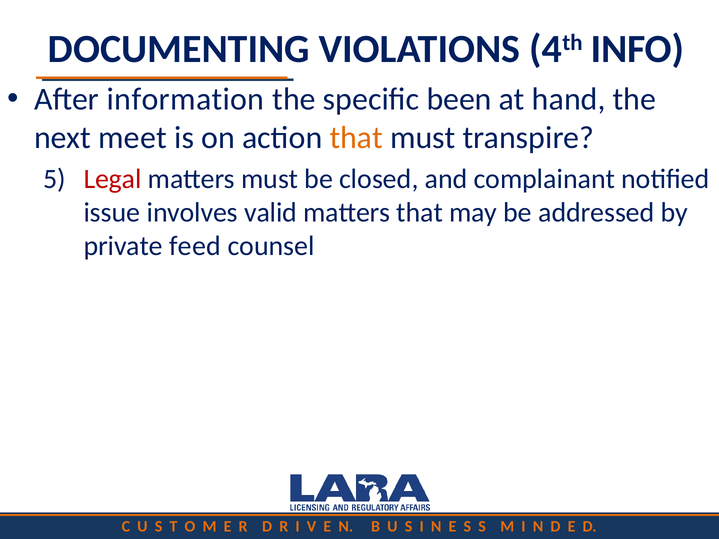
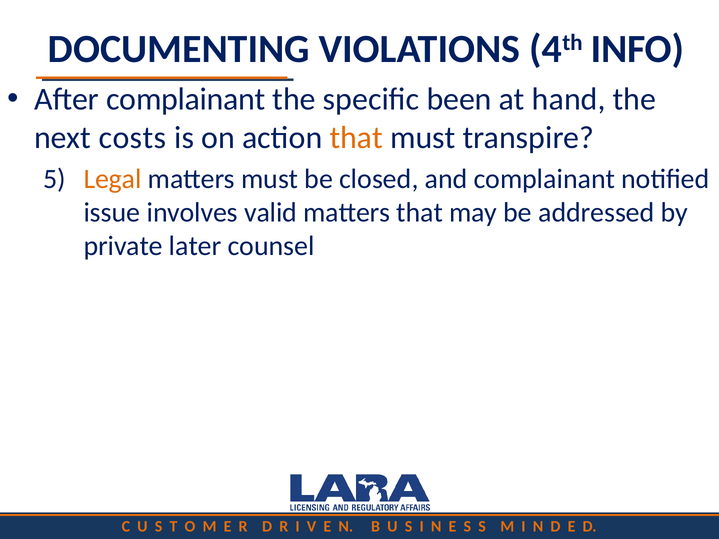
After information: information -> complainant (186, 99)
meet: meet -> costs (132, 138)
Legal colour: red -> orange (113, 179)
feed: feed -> later (195, 246)
